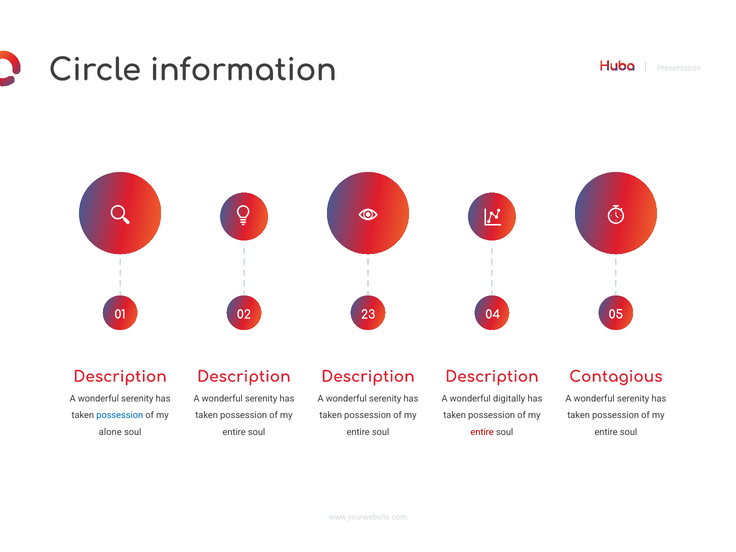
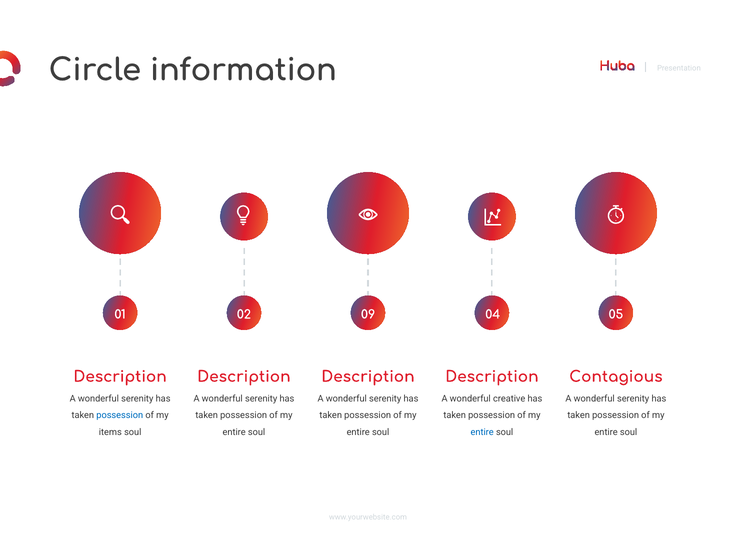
23: 23 -> 09 (368, 315)
digitally: digitally -> creative (509, 399)
alone: alone -> items (110, 432)
entire colour: red -> blue (482, 432)
